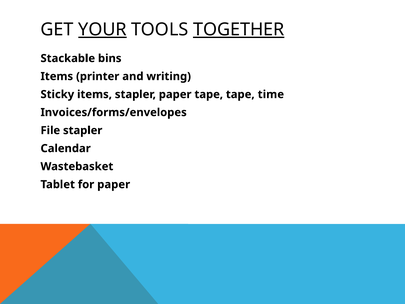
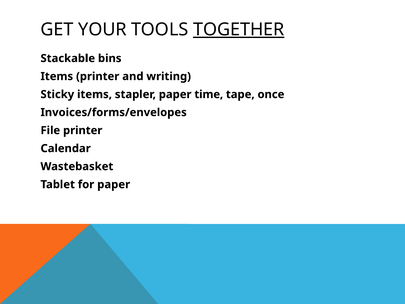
YOUR underline: present -> none (102, 30)
paper tape: tape -> time (209, 94)
time: time -> once (271, 94)
File stapler: stapler -> printer (83, 130)
